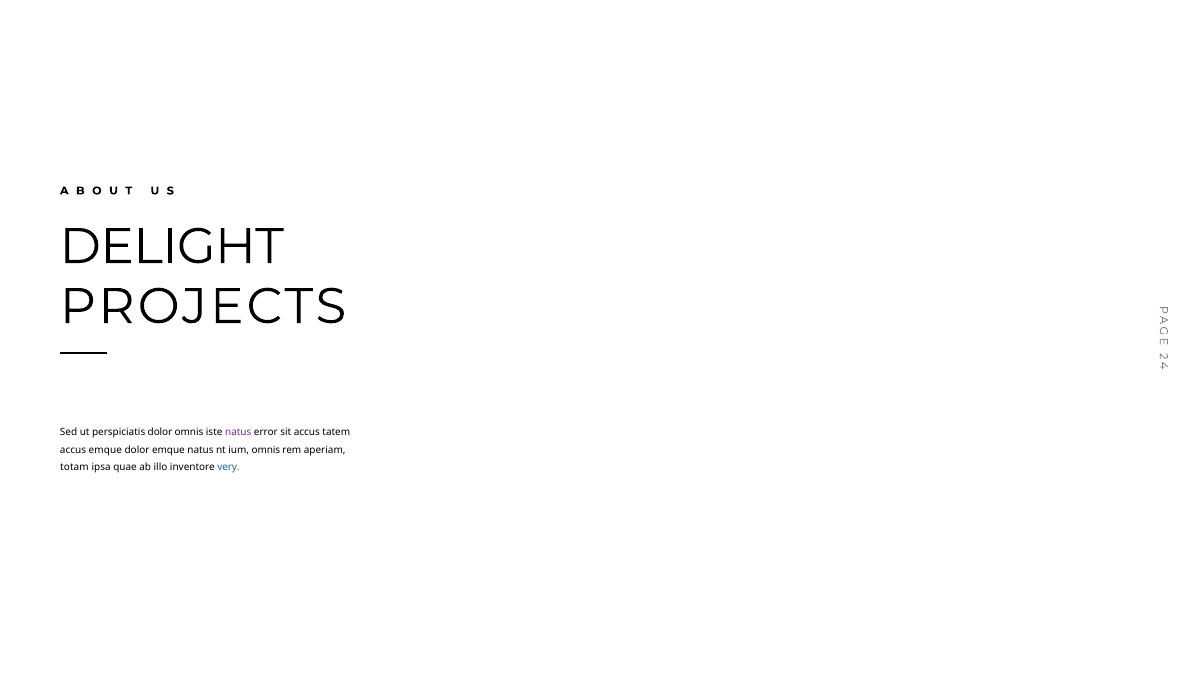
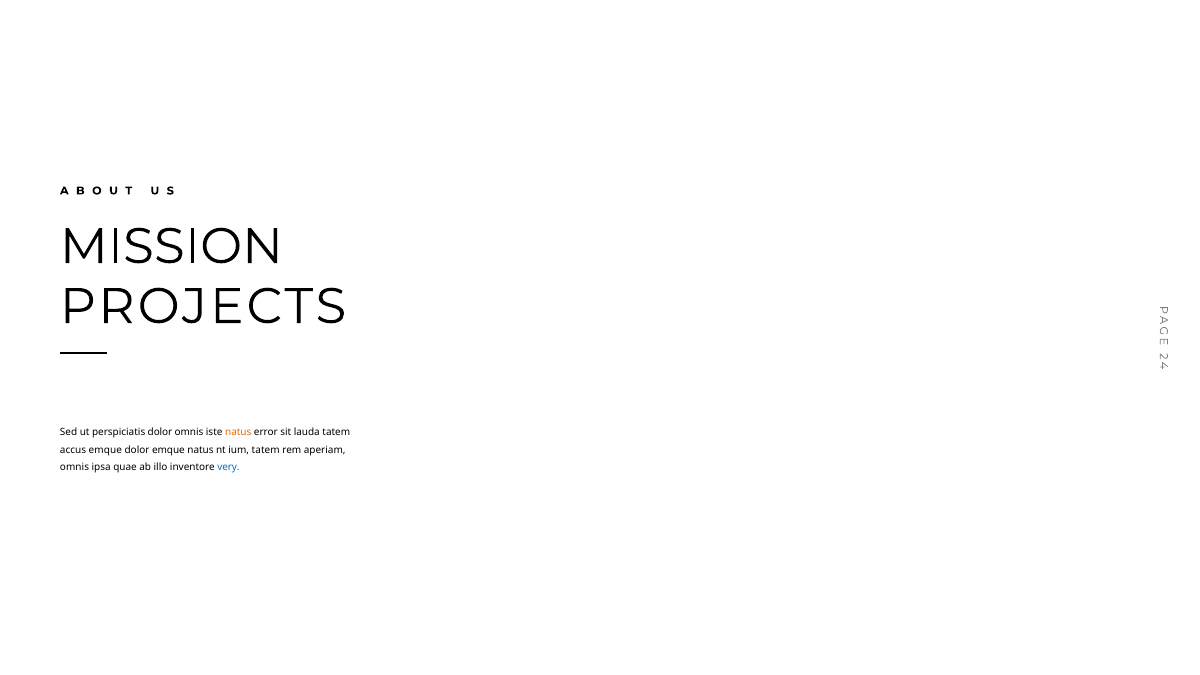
DELIGHT: DELIGHT -> MISSION (171, 247)
natus colour: purple -> orange (238, 432)
sit accus: accus -> lauda (307, 432)
ium omnis: omnis -> tatem (266, 450)
totam: totam -> omnis (75, 468)
